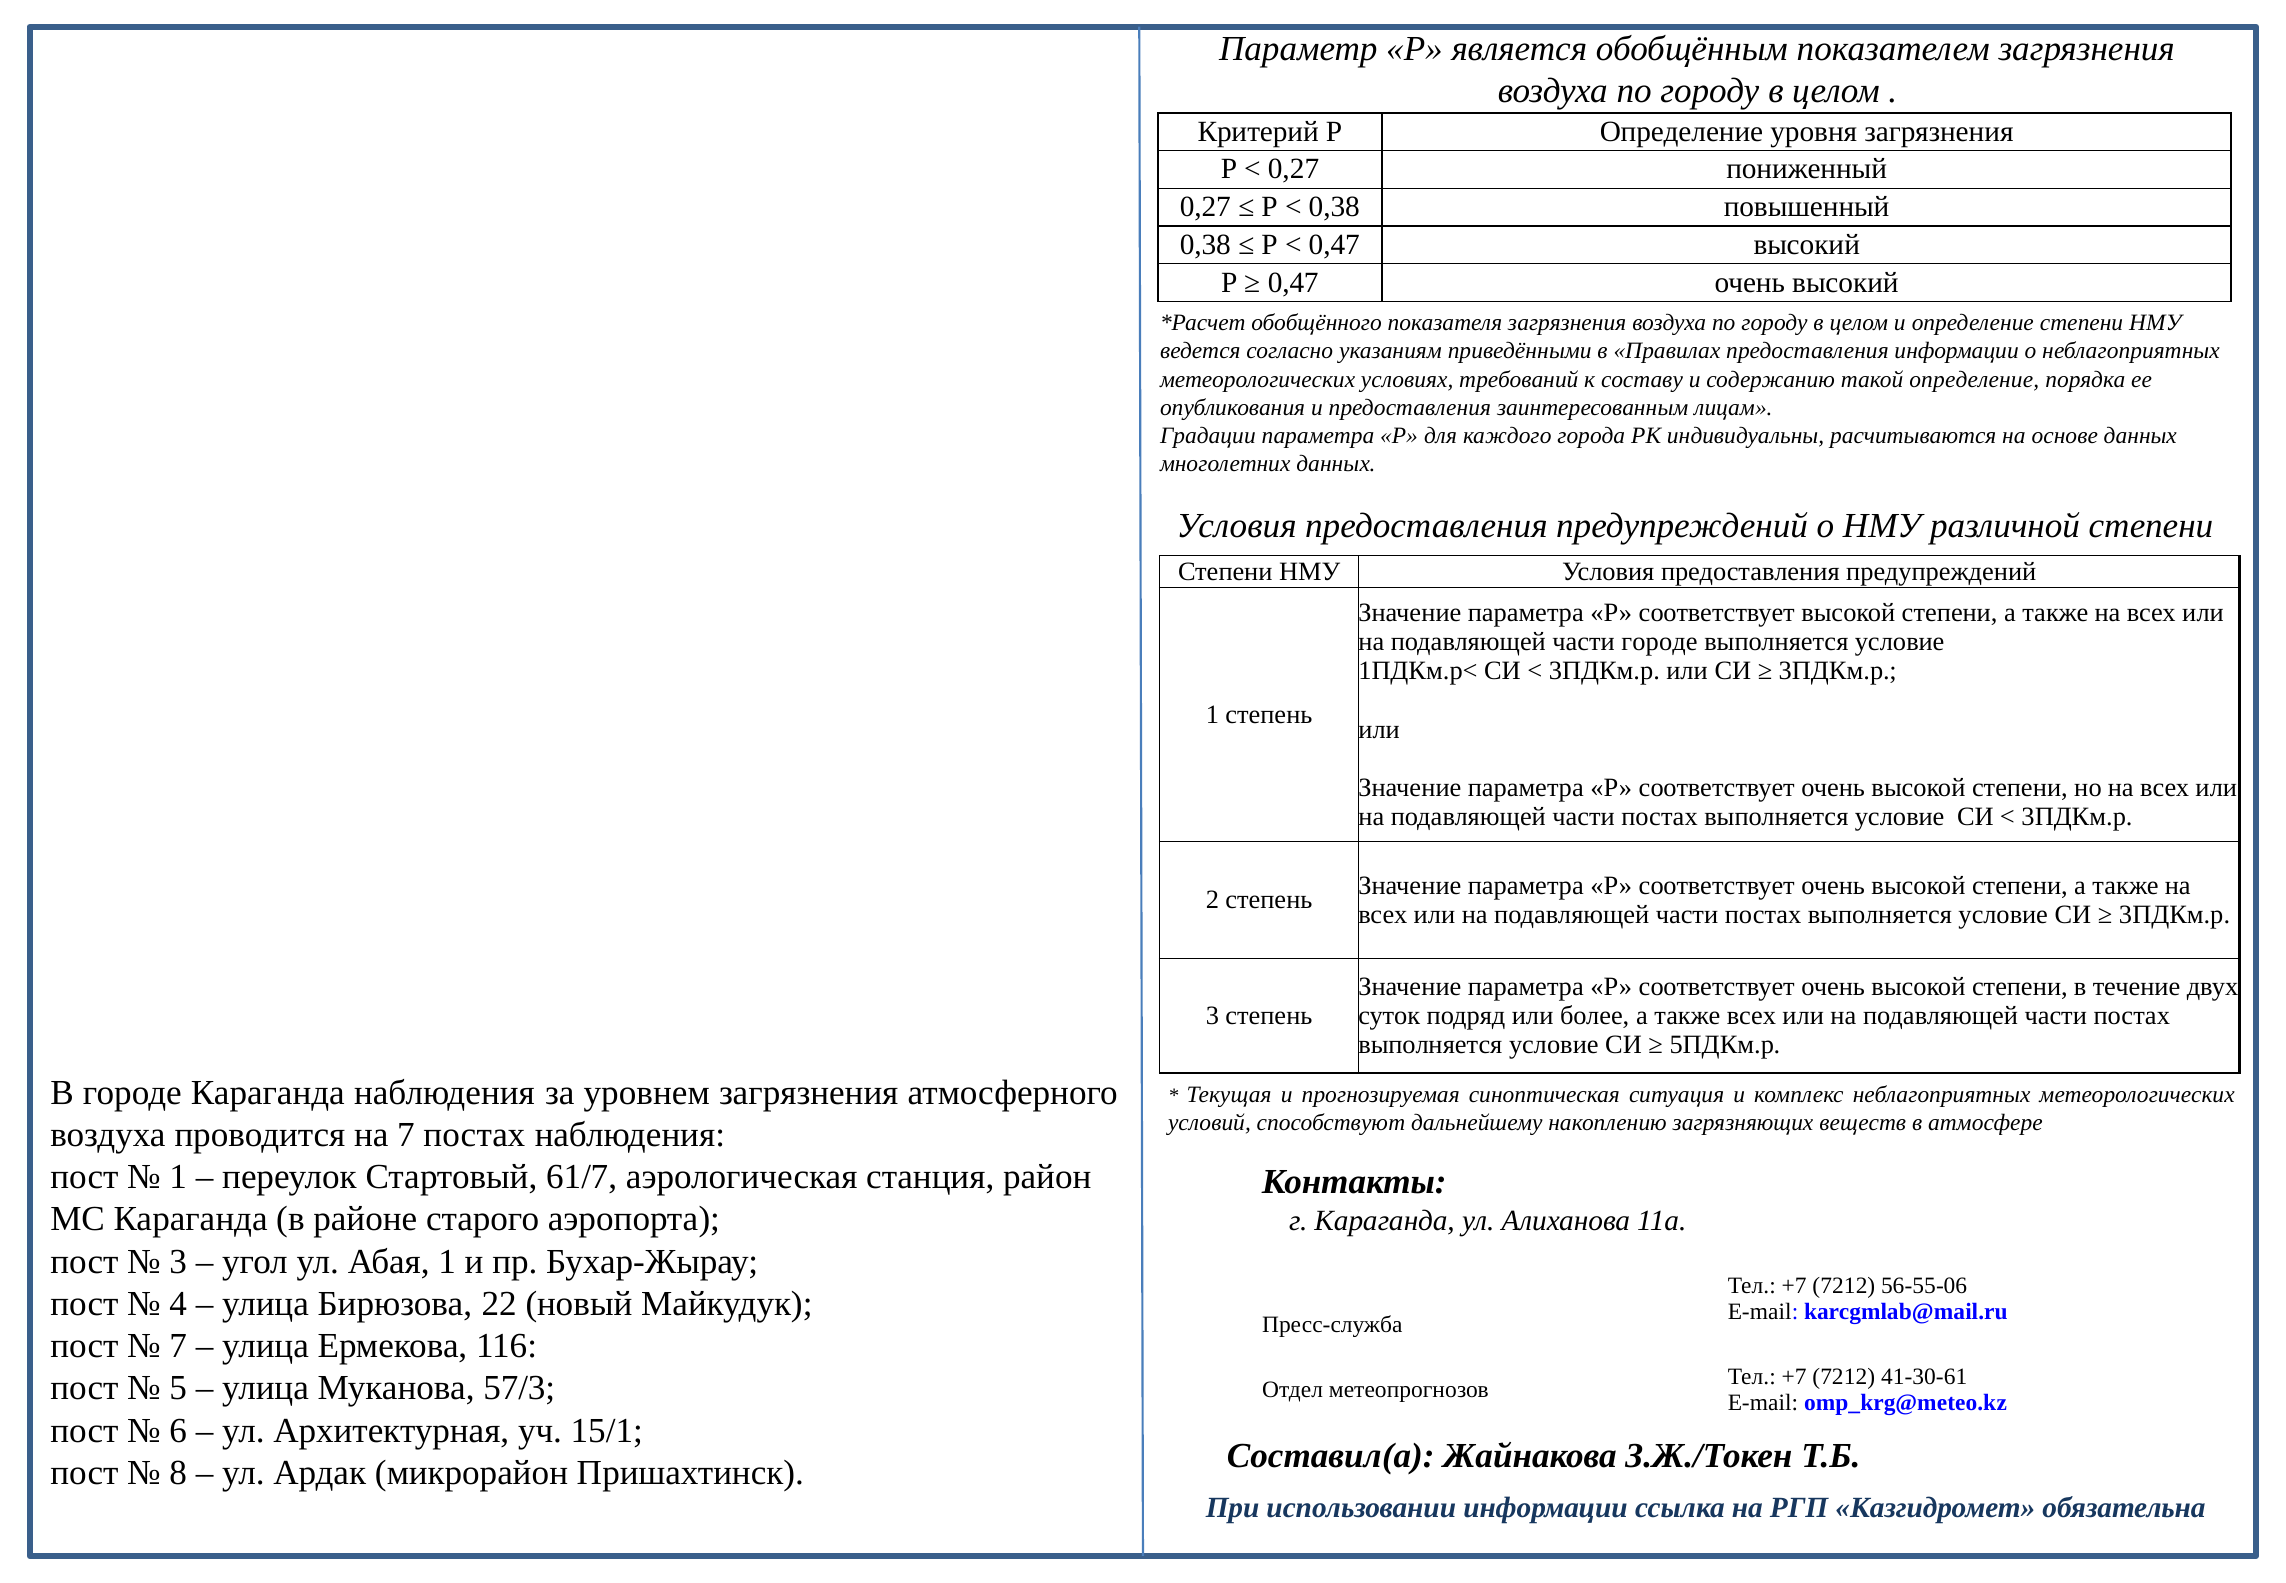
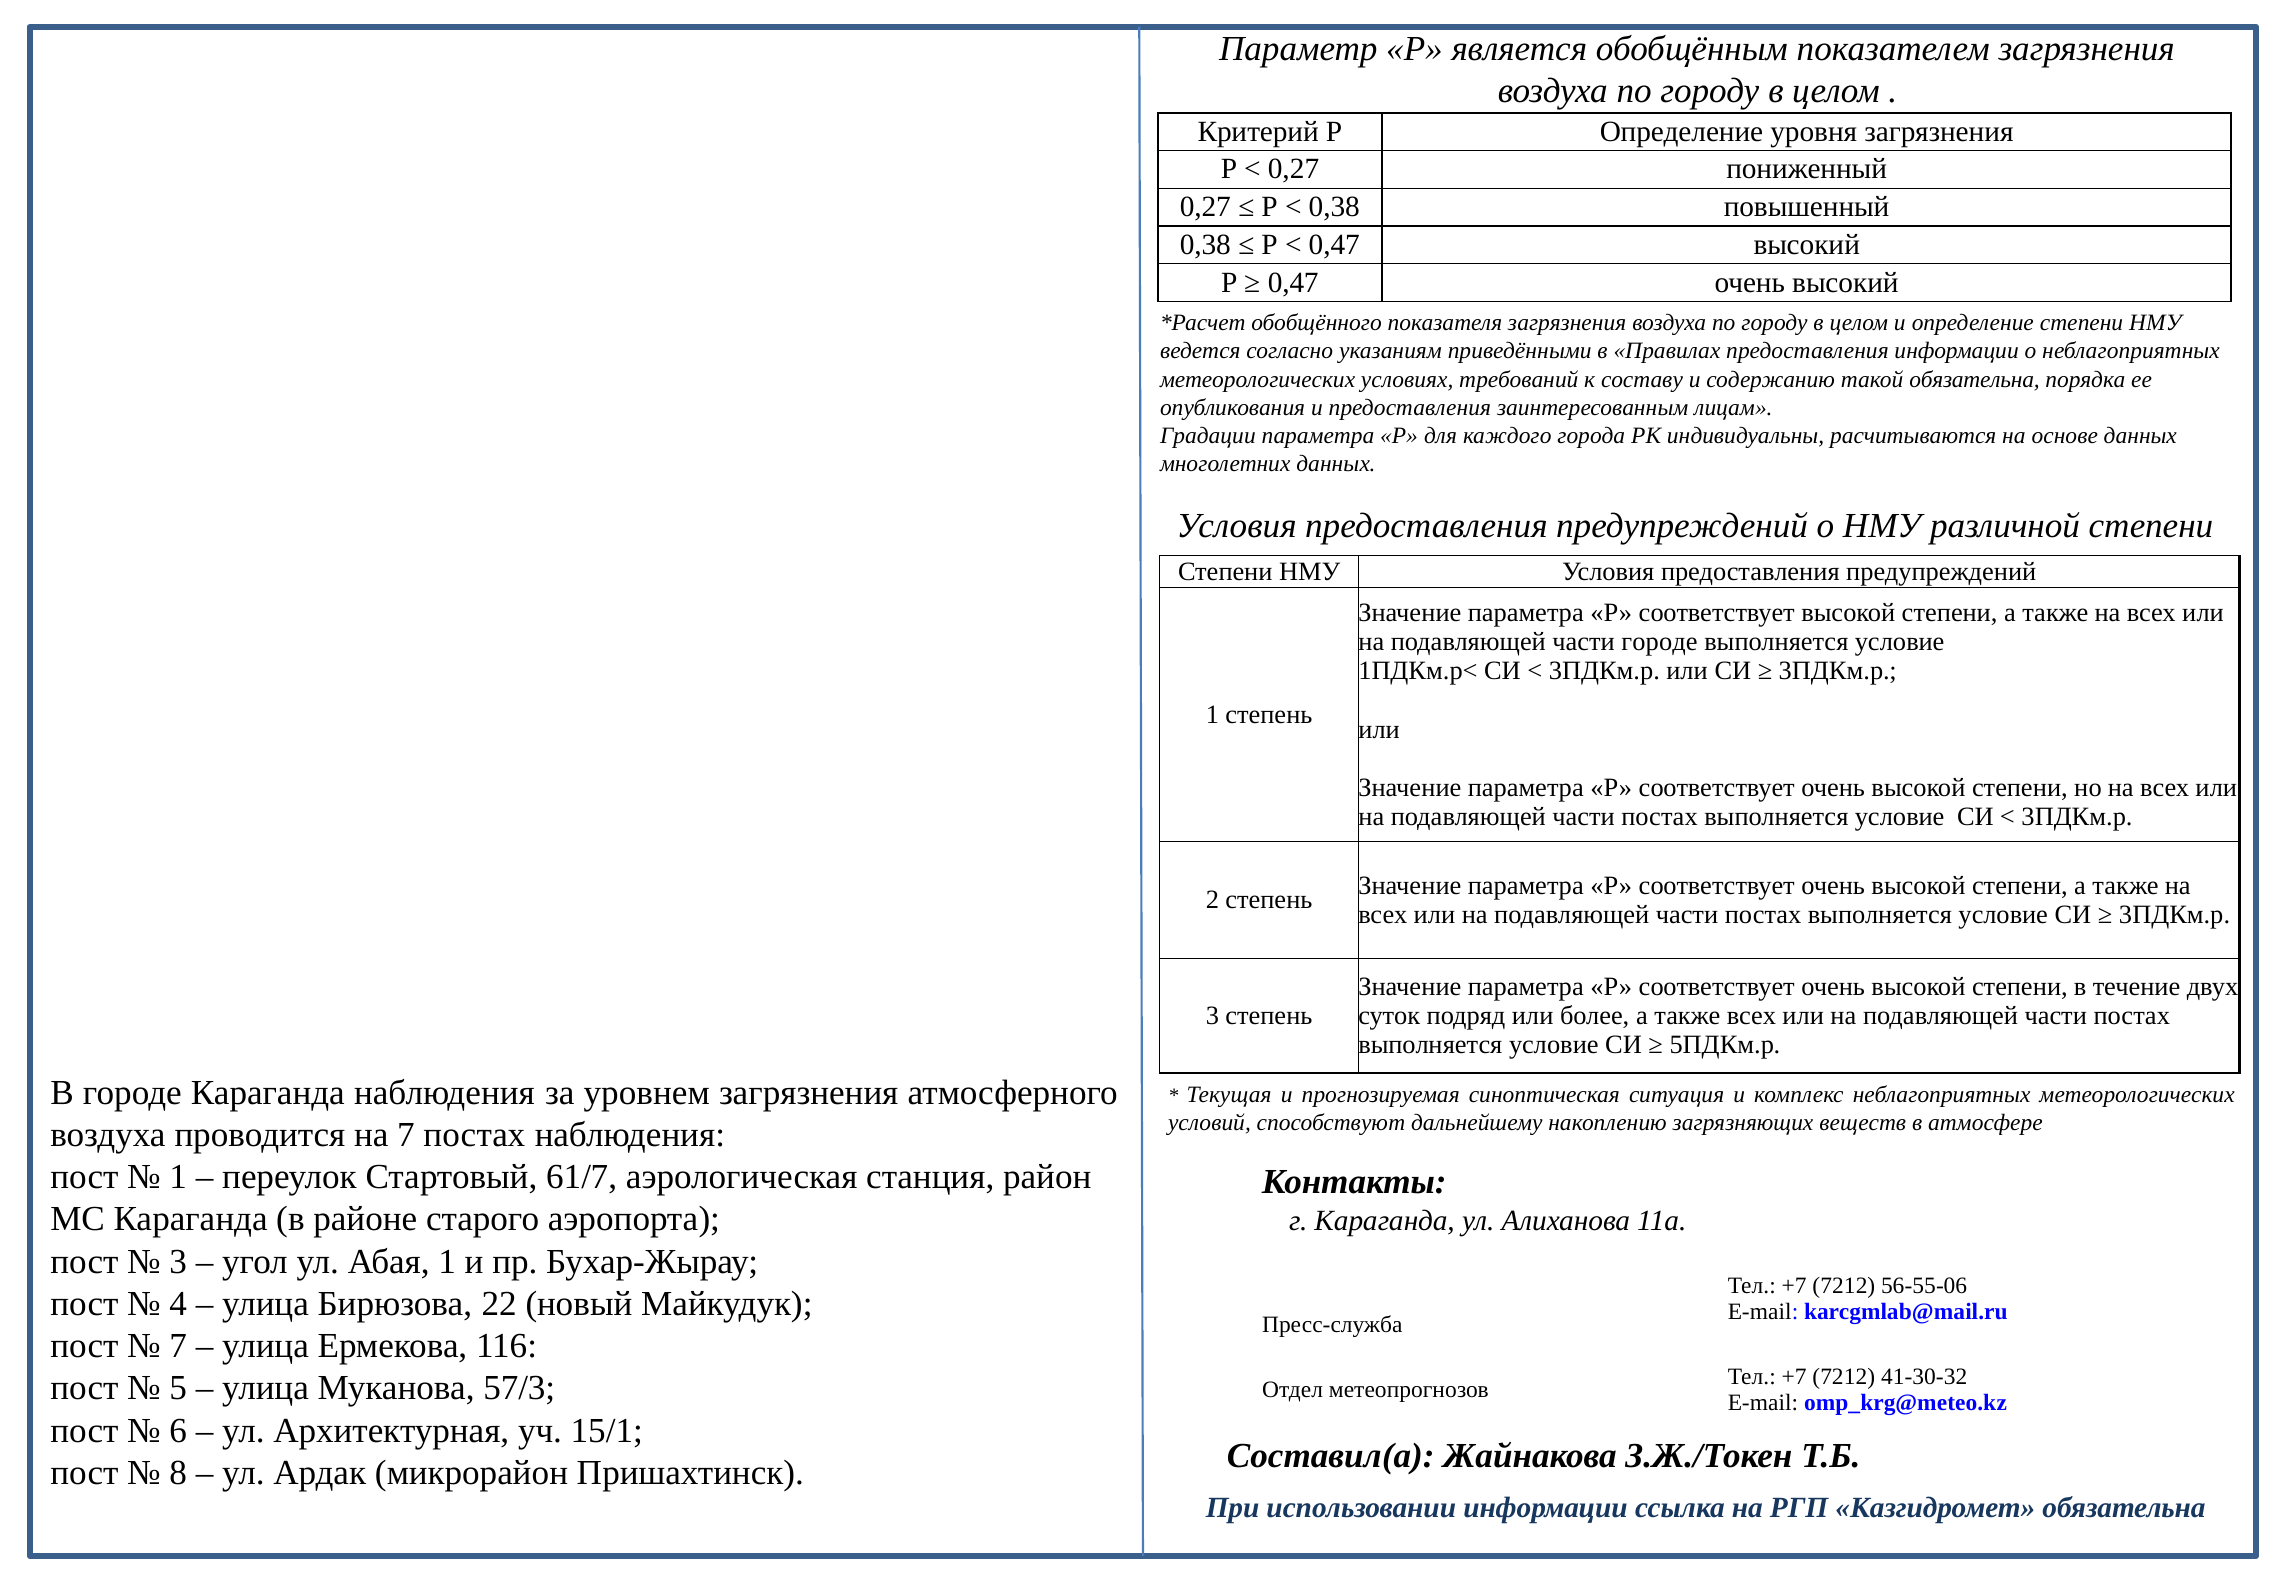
такой определение: определение -> обязательна (1974, 379)
41-30-61: 41-30-61 -> 41-30-32 (1924, 1376)
